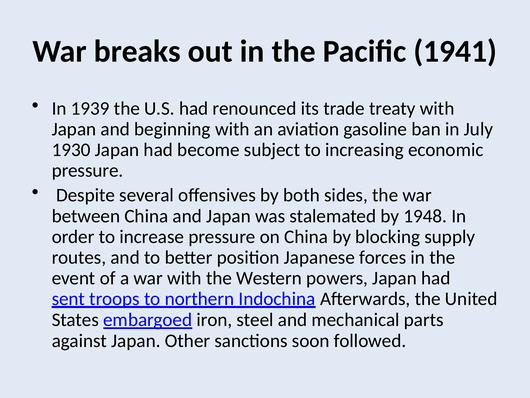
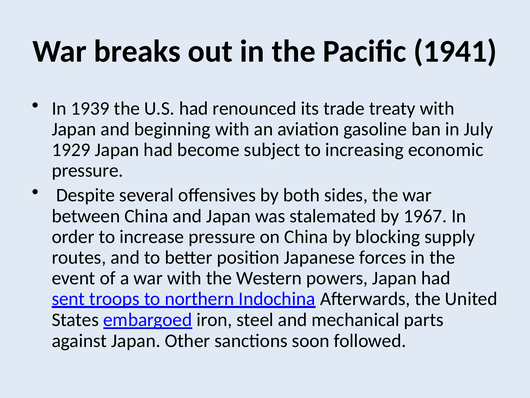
1930: 1930 -> 1929 (71, 150)
1948: 1948 -> 1967 (425, 216)
